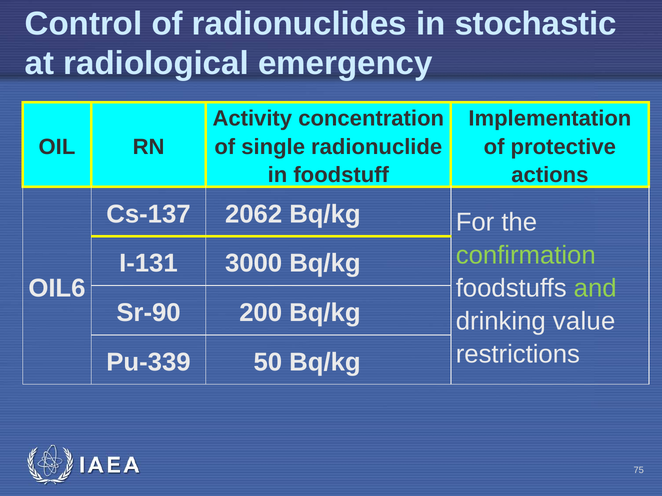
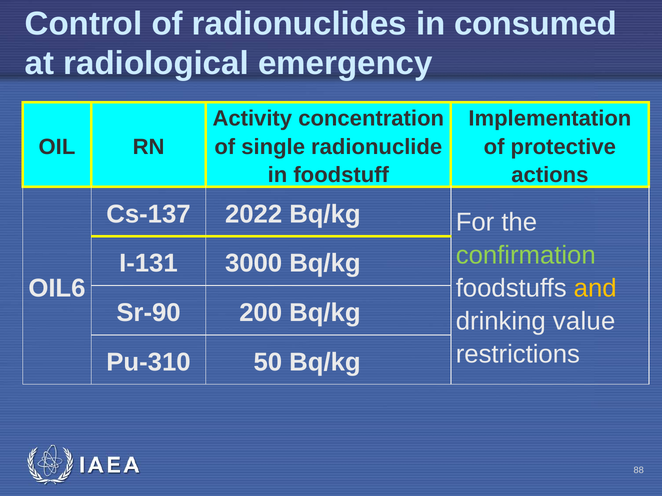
stochastic: stochastic -> consumed (536, 24)
2062: 2062 -> 2022 (254, 214)
and colour: light green -> yellow (595, 288)
Pu-339: Pu-339 -> Pu-310 (148, 362)
75: 75 -> 88 (639, 471)
